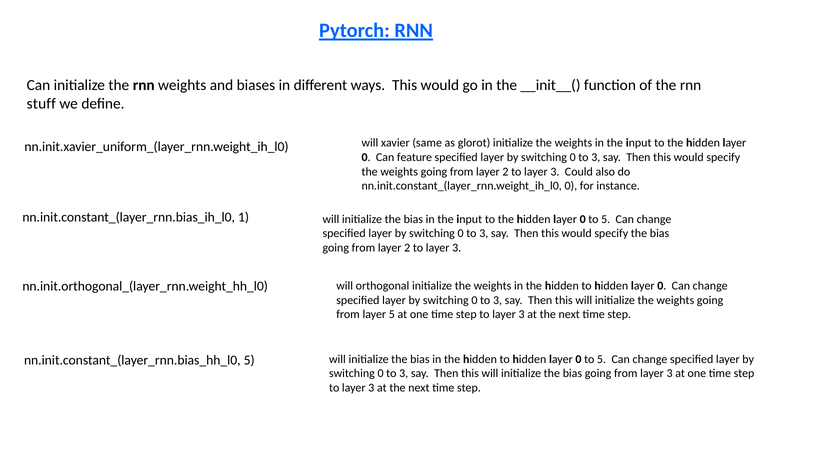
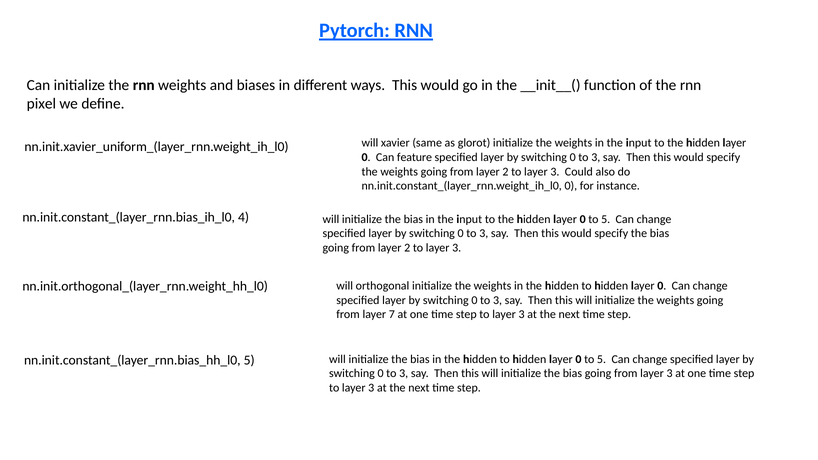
stuff: stuff -> pixel (41, 104)
1: 1 -> 4 (244, 217)
layer 5: 5 -> 7 (392, 315)
